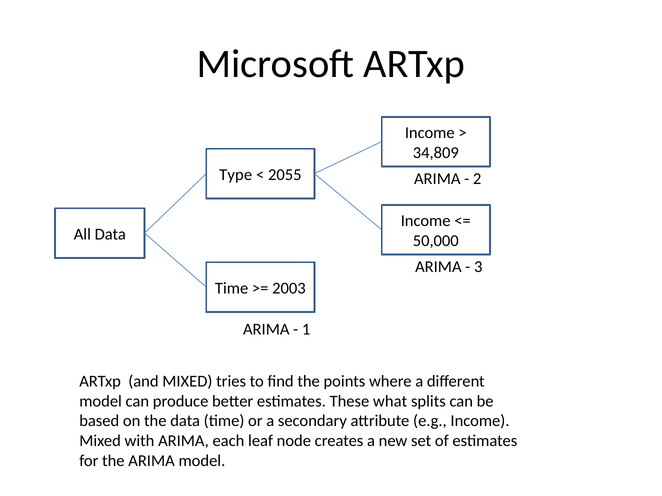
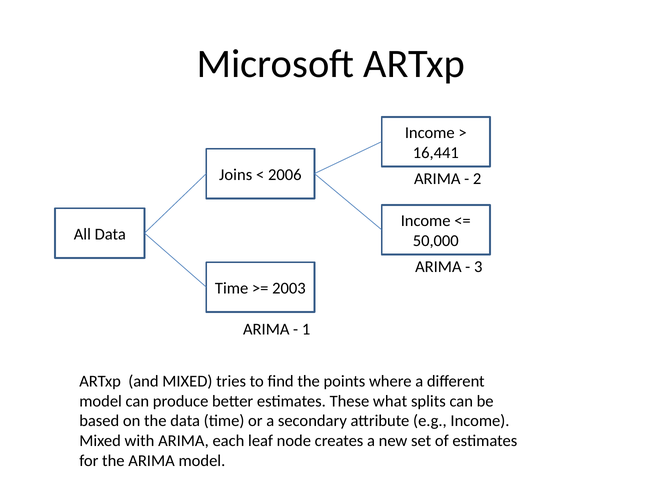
34,809: 34,809 -> 16,441 (436, 153)
Type: Type -> Joins (236, 175)
2055: 2055 -> 2006 (285, 175)
